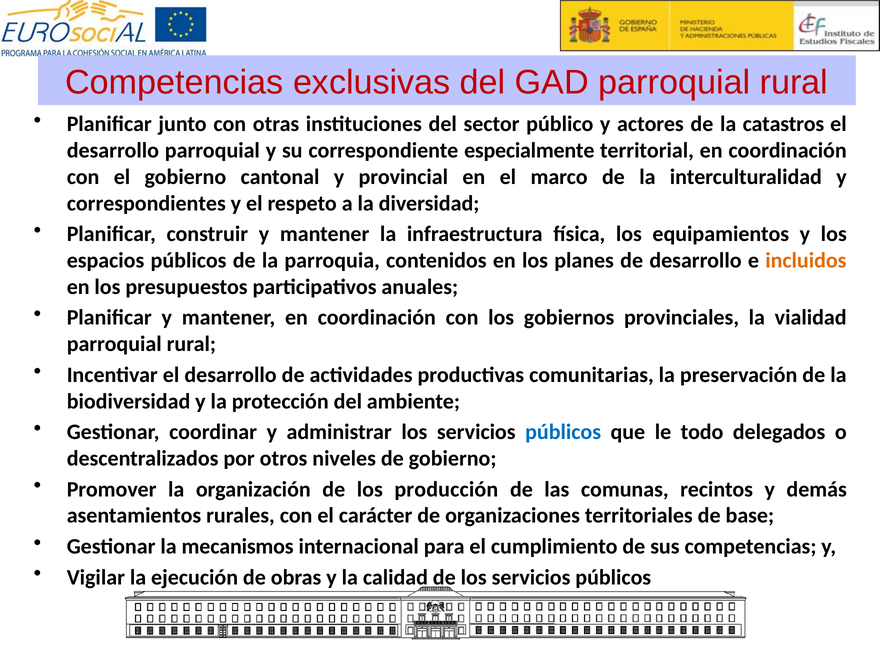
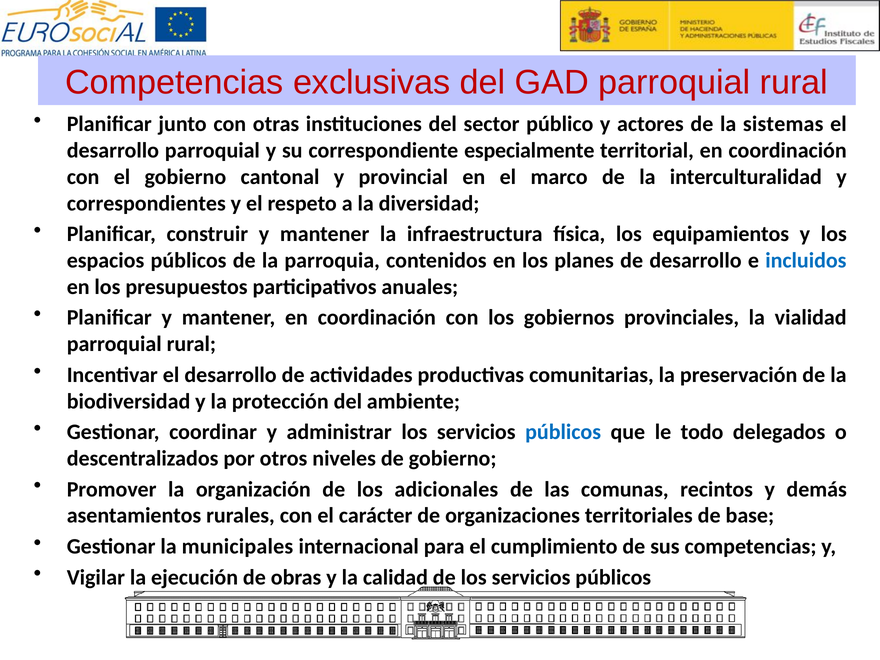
catastros: catastros -> sistemas (783, 124)
incluidos colour: orange -> blue (806, 261)
producción: producción -> adicionales (446, 489)
mecanismos: mecanismos -> municipales (237, 547)
